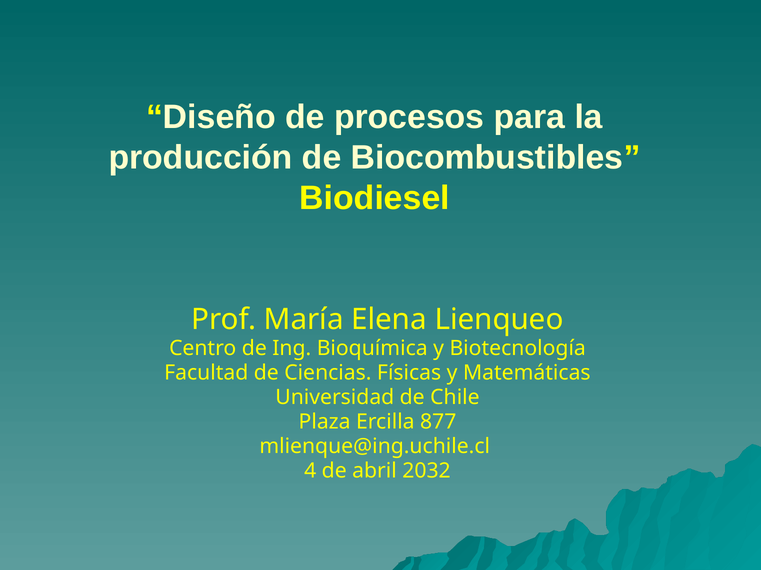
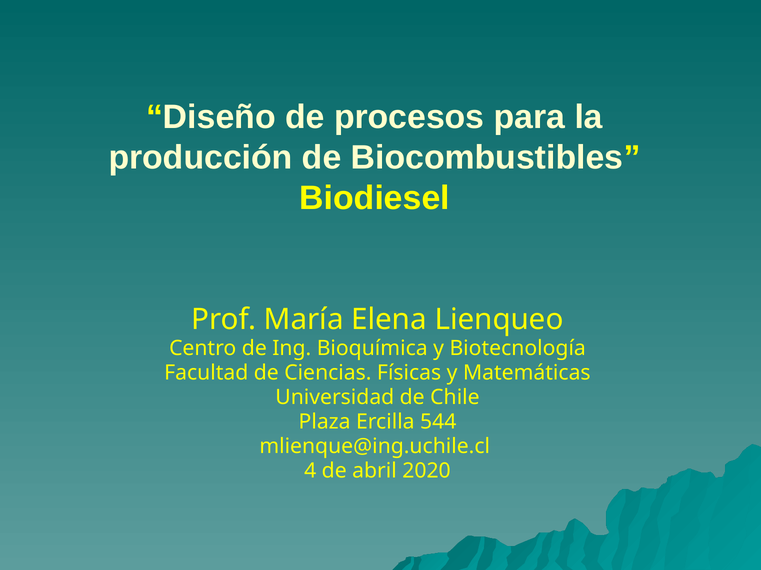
877: 877 -> 544 (438, 423)
2032: 2032 -> 2020 (427, 472)
